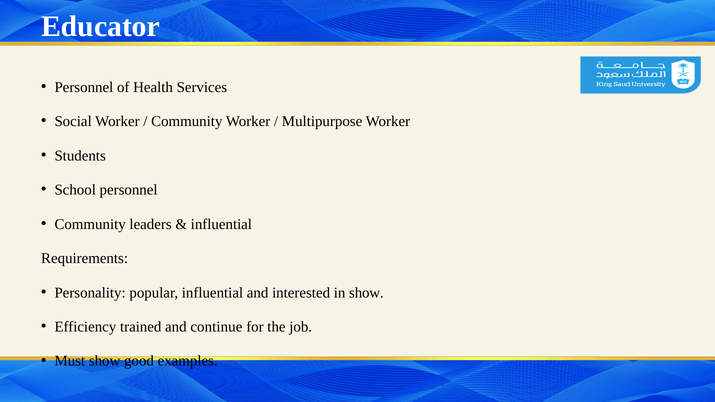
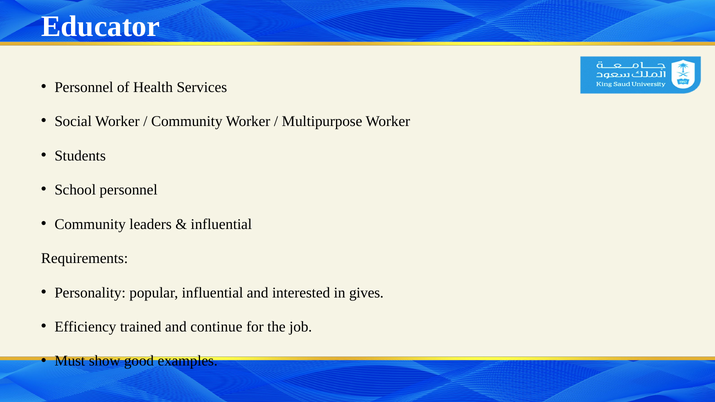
in show: show -> gives (366, 293)
